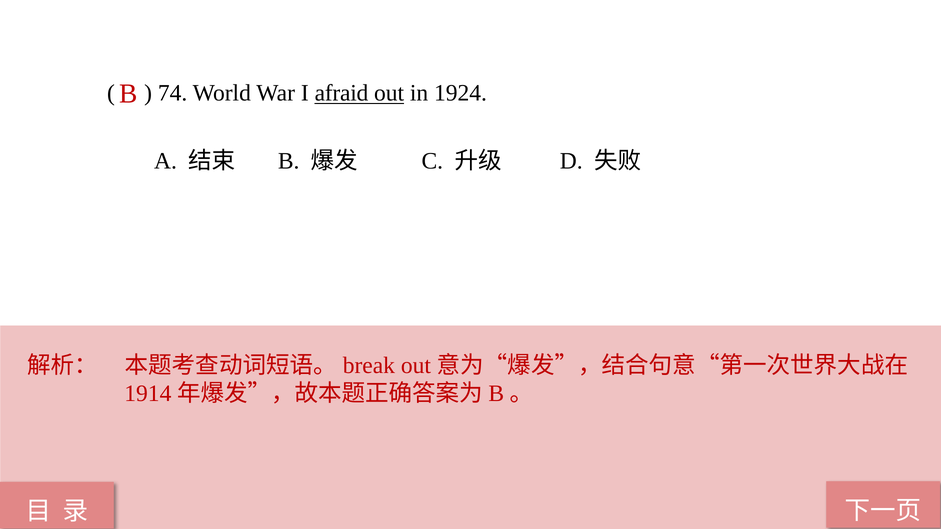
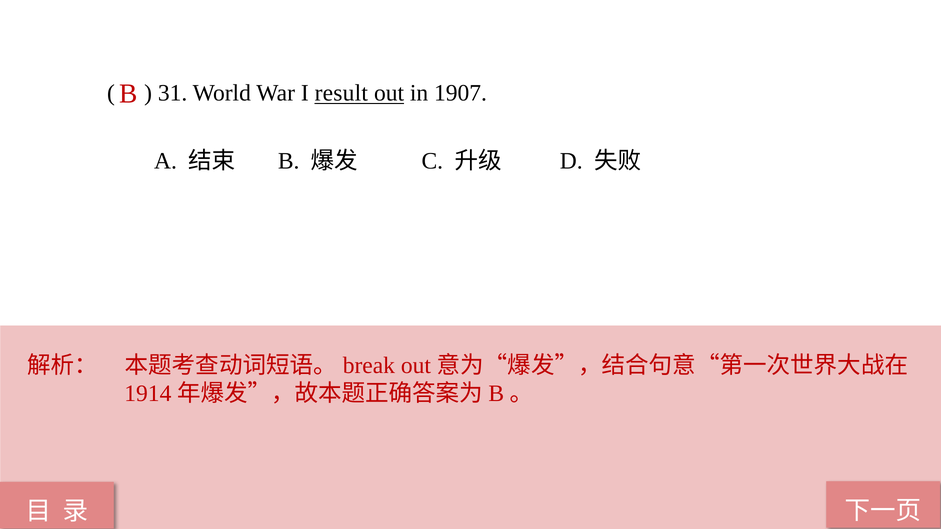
74: 74 -> 31 (173, 93)
afraid: afraid -> result (341, 93)
1924: 1924 -> 1907 (461, 93)
